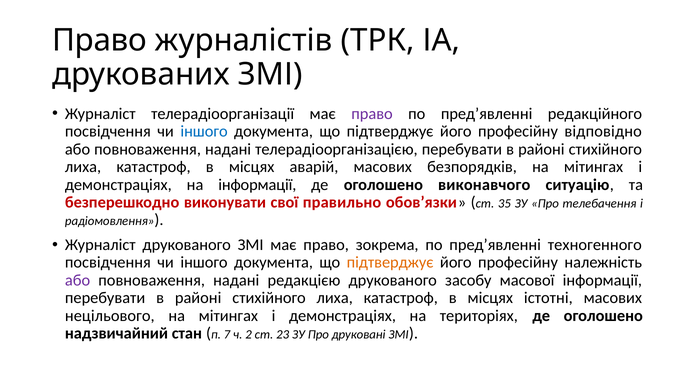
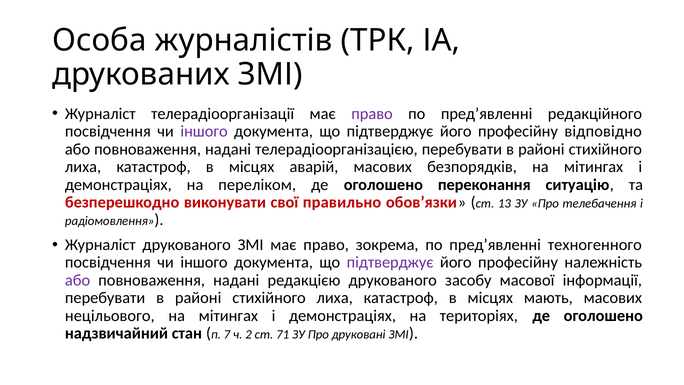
Право: Право -> Особа (99, 41)
іншого colour: blue -> purple (204, 131)
на інформації: інформації -> переліком (257, 185)
виконавчого: виконавчого -> переконання (484, 185)
35: 35 -> 13 (504, 203)
підтверджує colour: orange -> purple (390, 262)
істотні: істотні -> мають (548, 298)
23: 23 -> 71 (283, 334)
